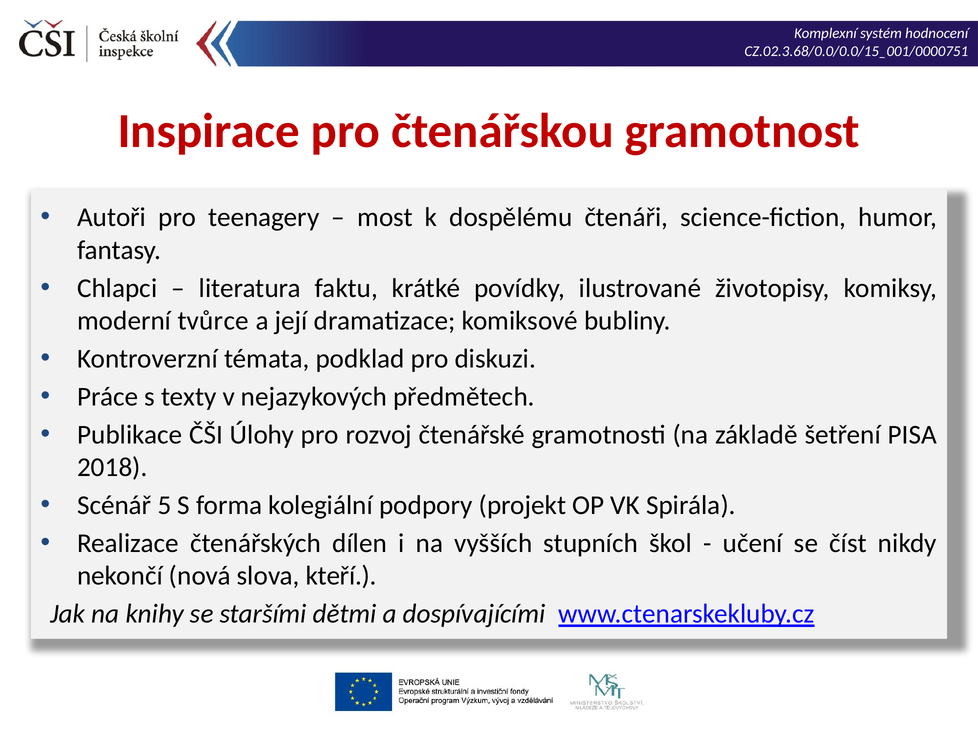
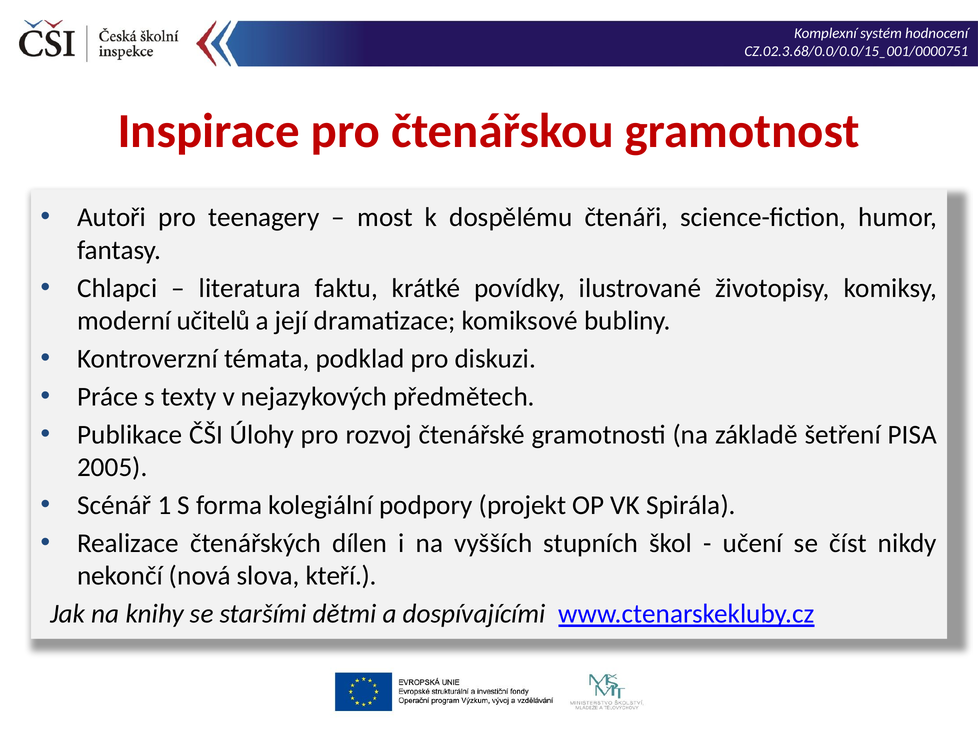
tvůrce: tvůrce -> učitelů (214, 321)
2018: 2018 -> 2005 (112, 468)
5: 5 -> 1 (164, 506)
